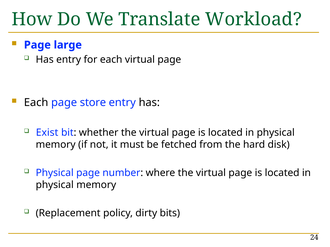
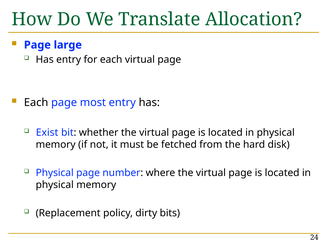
Workload: Workload -> Allocation (254, 19)
store: store -> most (93, 103)
